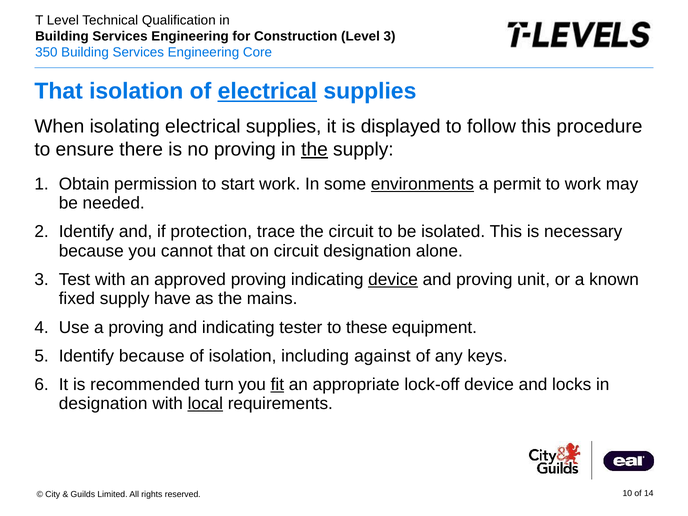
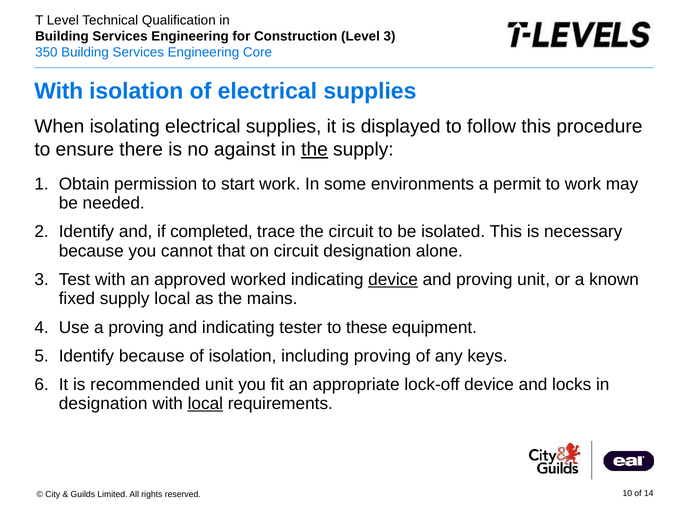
That: That -> With (59, 91)
electrical underline: present -> none (267, 91)
no proving: proving -> against (245, 150)
environments underline: present -> none (423, 184)
protection: protection -> completed (211, 232)
approved proving: proving -> worked (258, 280)
supply have: have -> local (172, 299)
including against: against -> proving (382, 356)
recommended turn: turn -> unit (219, 385)
fit underline: present -> none (277, 385)
